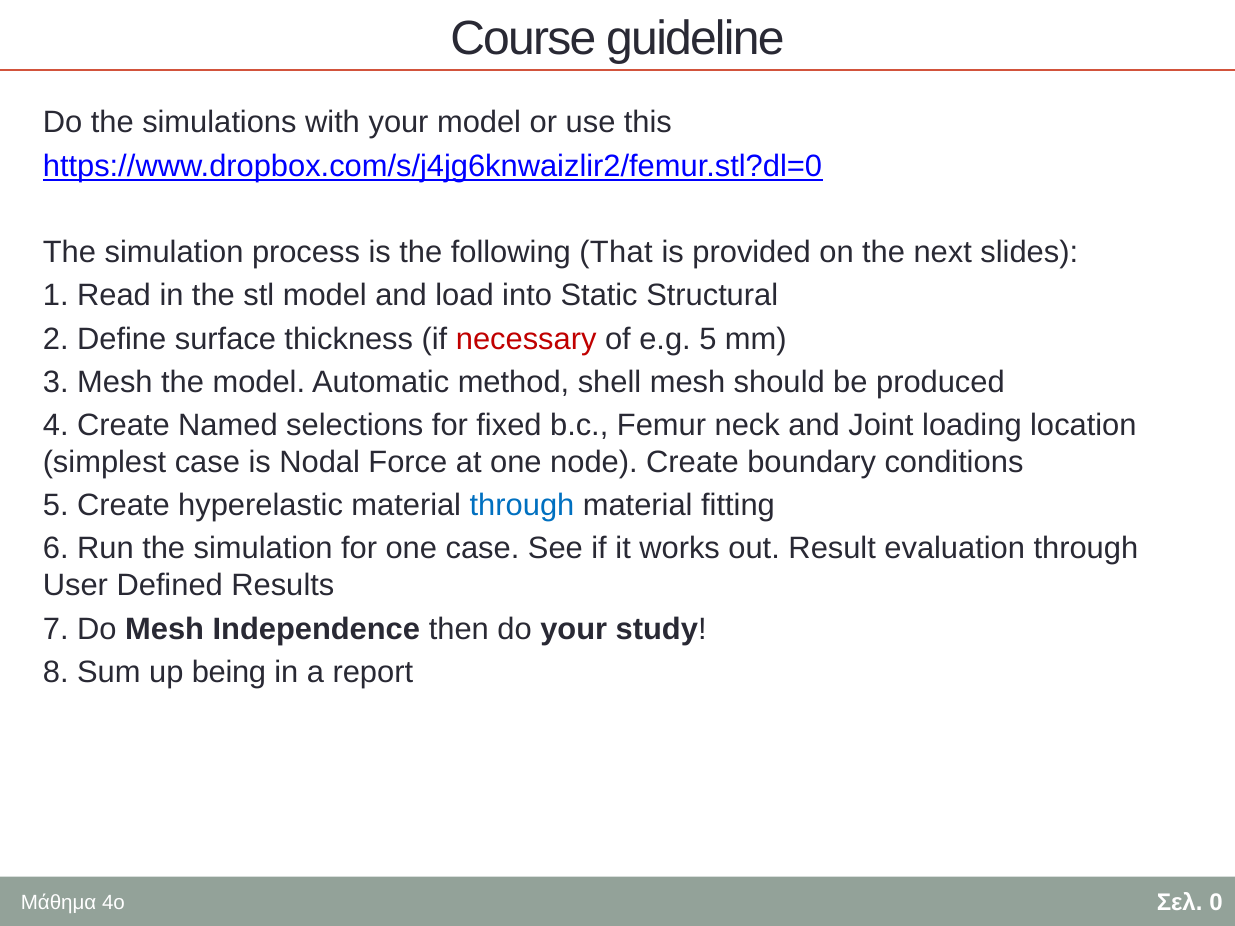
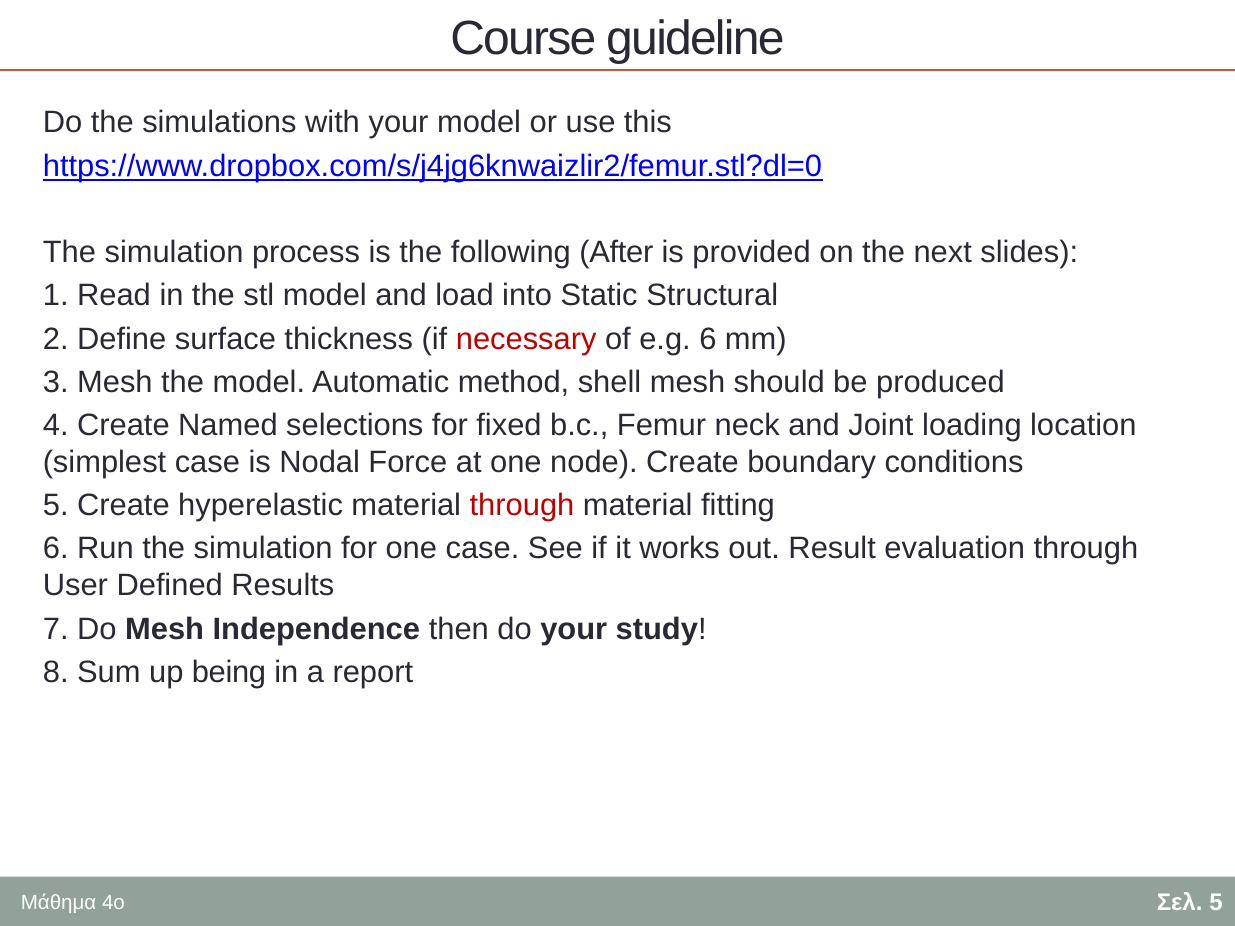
That: That -> After (616, 253)
e.g 5: 5 -> 6 (708, 339)
through colour: blue -> red (522, 506)
Σελ 0: 0 -> 5 (1216, 903)
